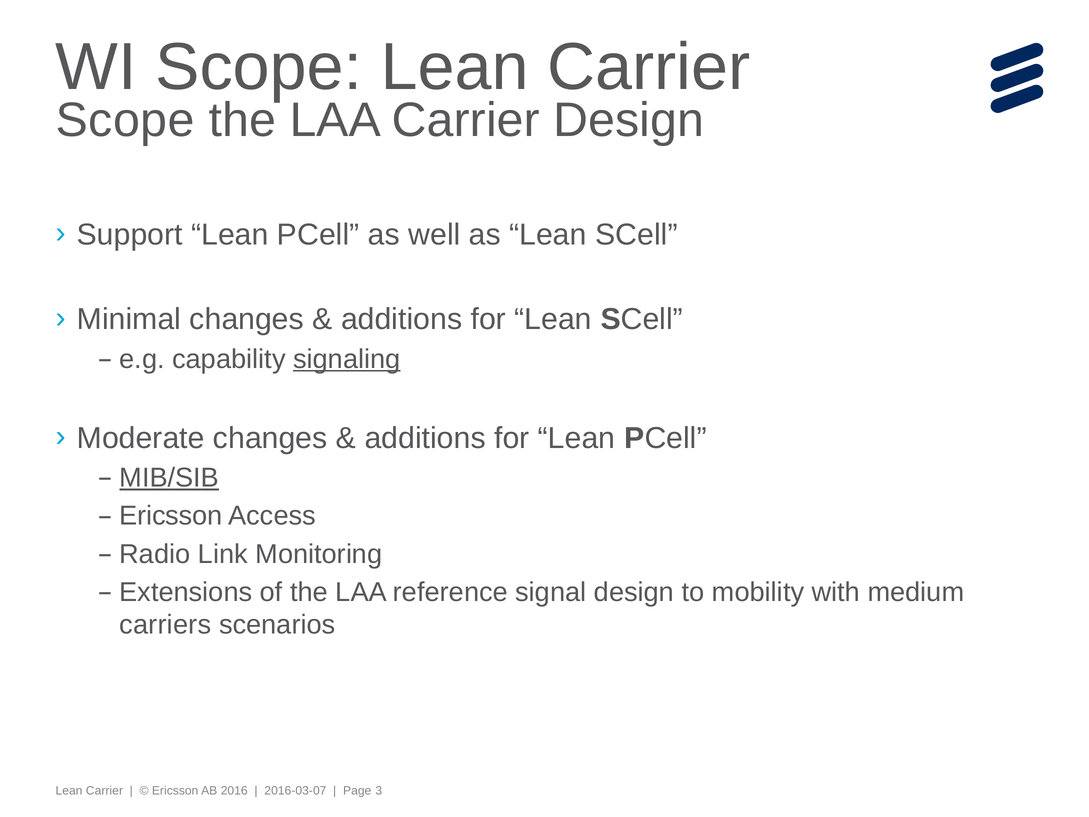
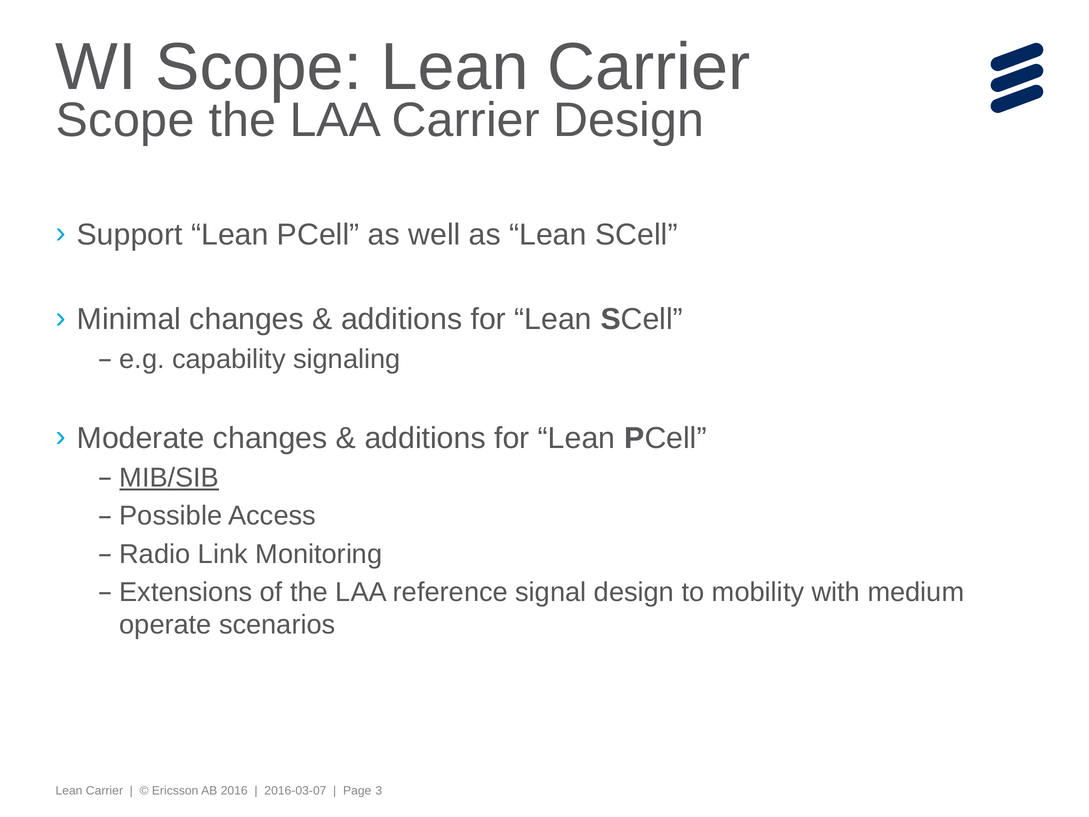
signaling underline: present -> none (347, 359)
Ericsson: Ericsson -> Possible (171, 516)
carriers: carriers -> operate (165, 625)
